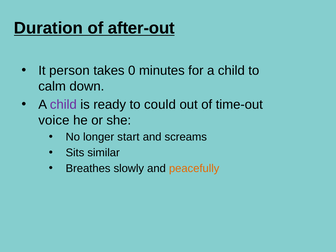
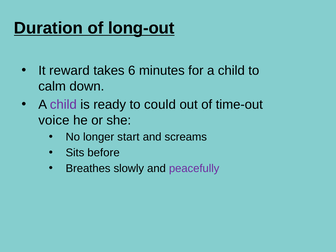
after-out: after-out -> long-out (141, 28)
person: person -> reward (69, 71)
0: 0 -> 6 (132, 71)
similar: similar -> before (104, 153)
peacefully colour: orange -> purple (194, 168)
